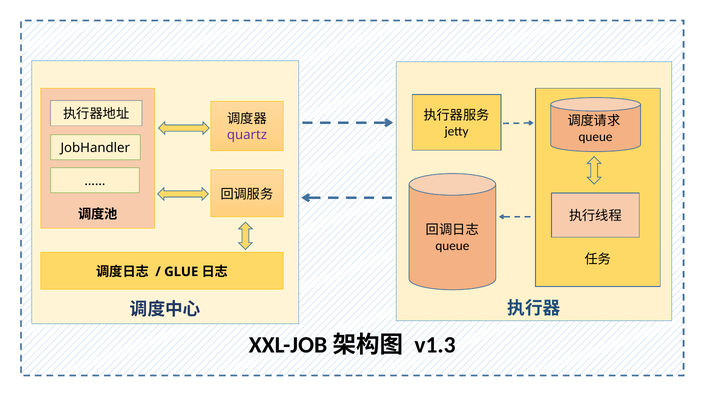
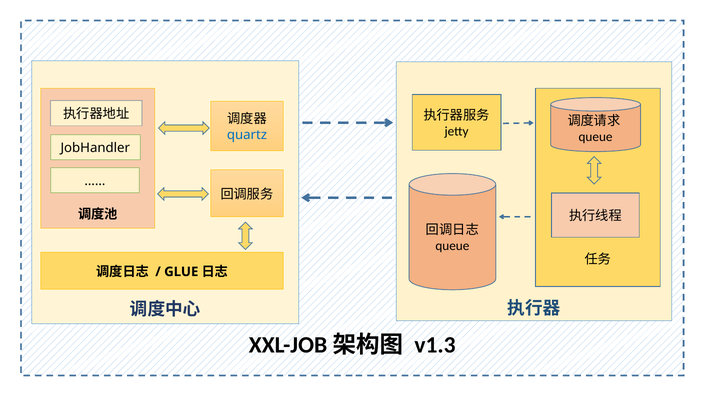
quartz colour: purple -> blue (247, 135)
